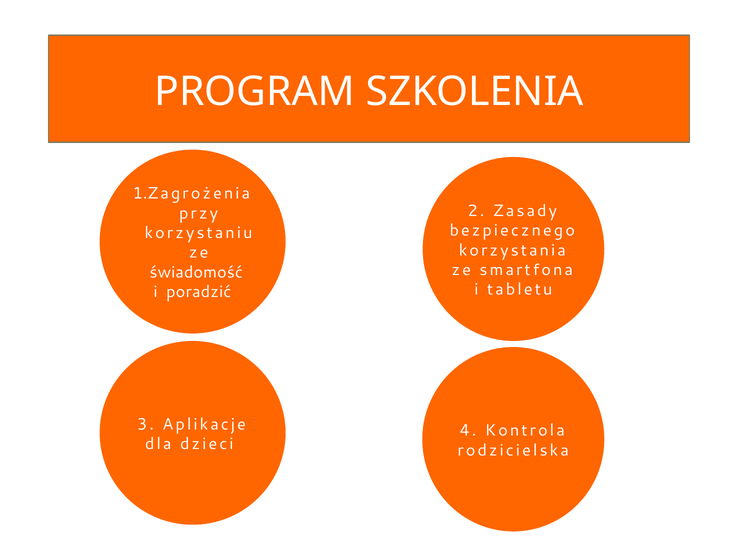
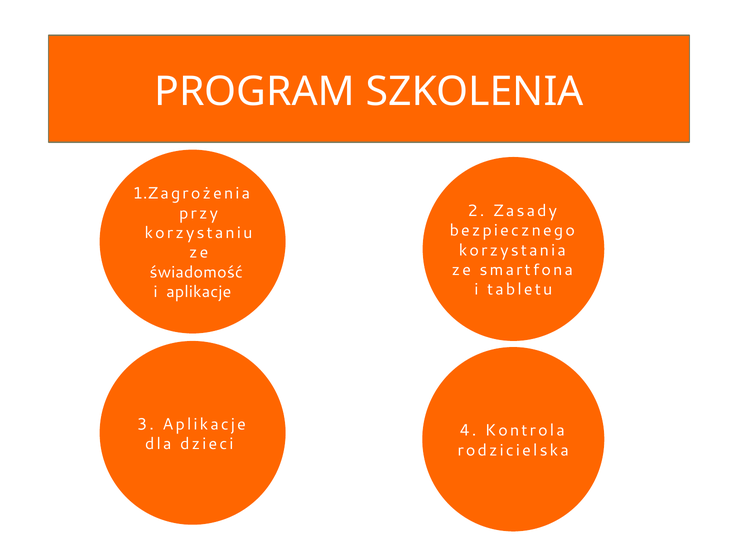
i poradzić: poradzić -> aplikacje (199, 292)
